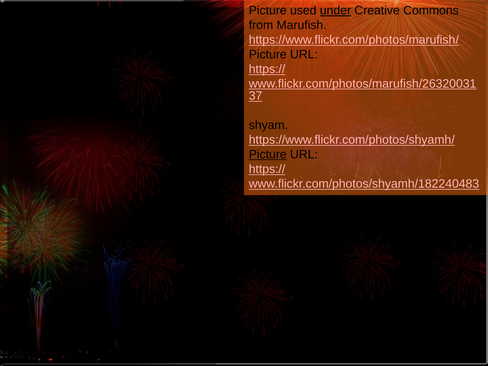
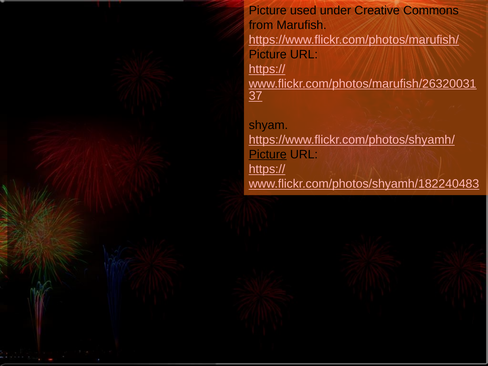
under underline: present -> none (335, 11)
